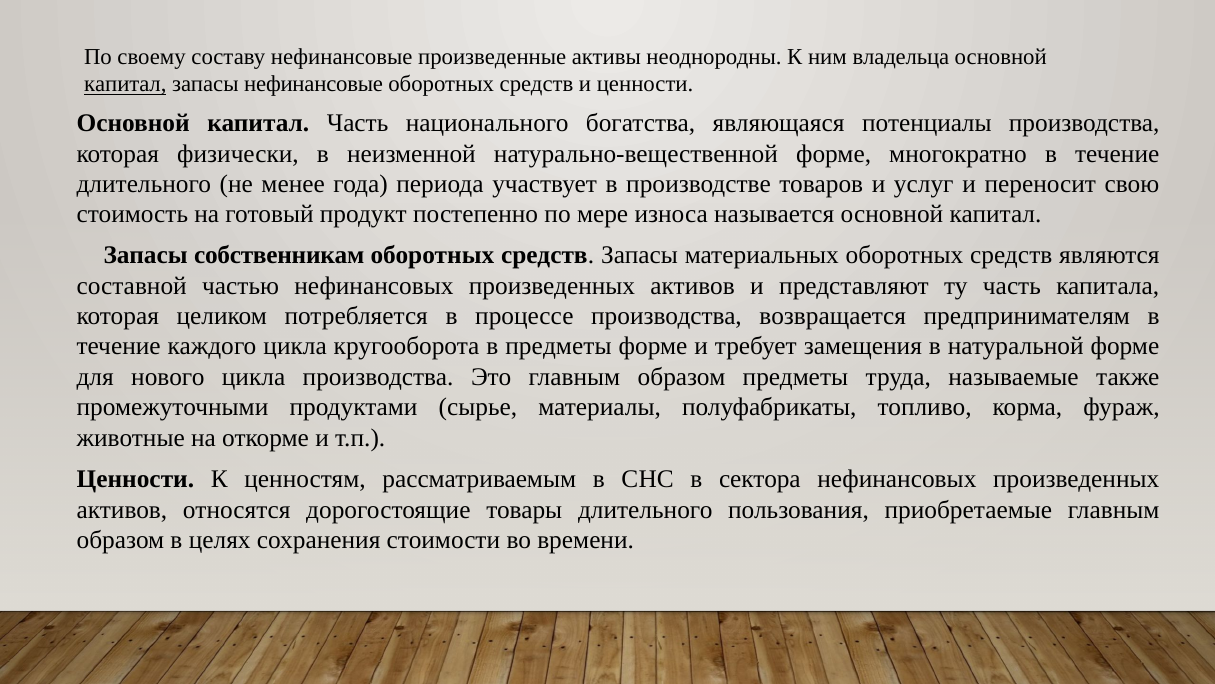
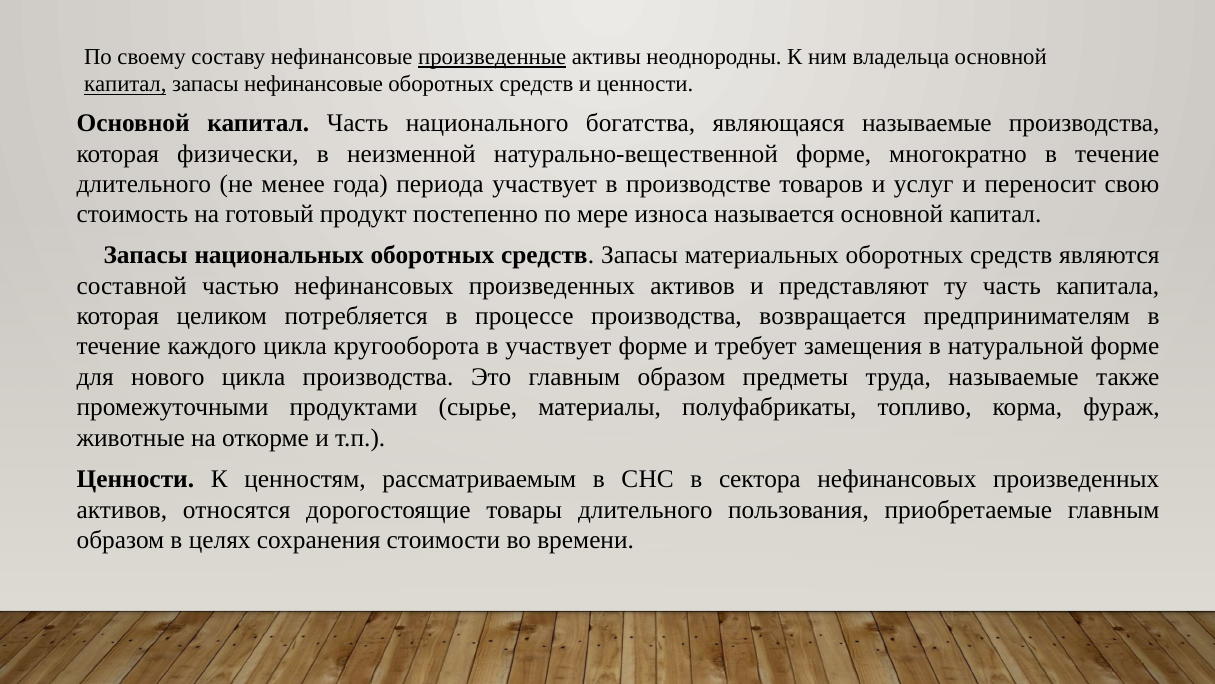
произведенные underline: none -> present (492, 57)
являющаяся потенциалы: потенциалы -> называемые (927, 123)
собственникам: собственникам -> национальных (279, 255)
в предметы: предметы -> участвует (558, 346)
